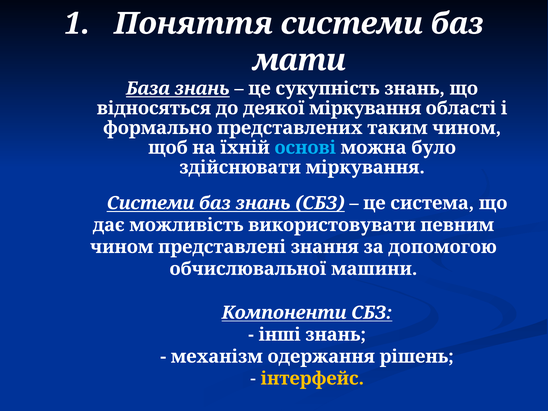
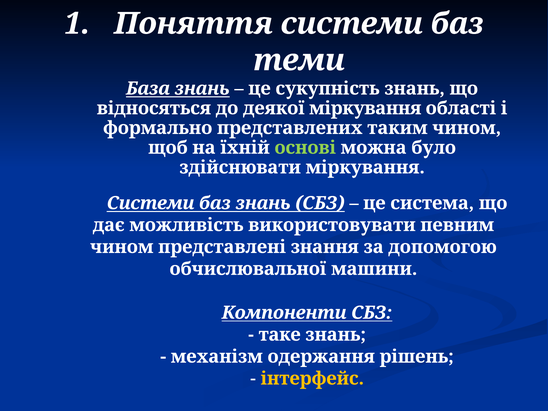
мати: мати -> теми (299, 60)
основі colour: light blue -> light green (305, 148)
інші: інші -> таке (280, 335)
